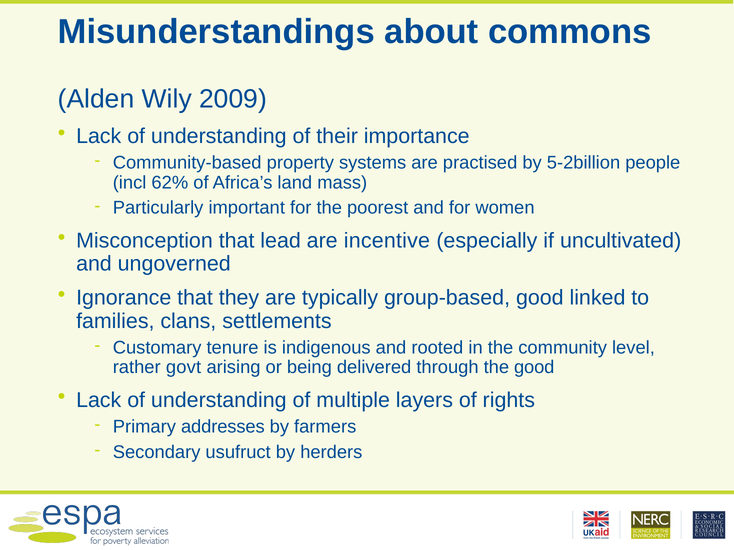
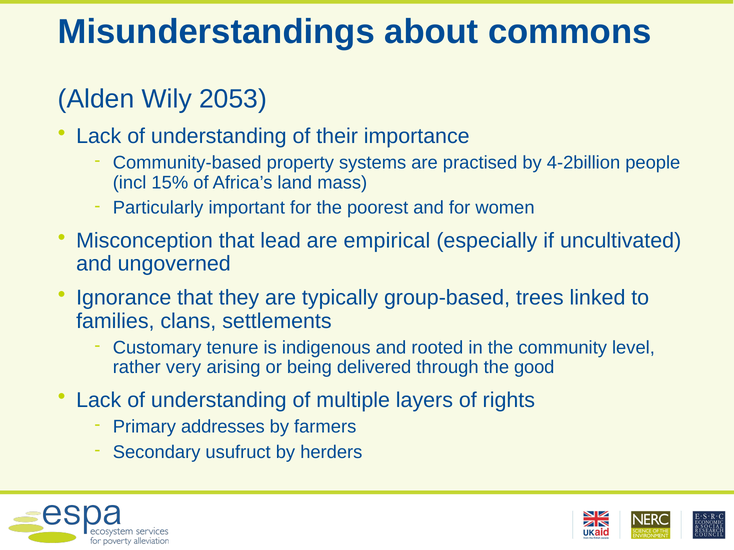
2009: 2009 -> 2053 (233, 99)
5-2billion: 5-2billion -> 4-2billion (584, 163)
62%: 62% -> 15% (170, 183)
incentive: incentive -> empirical (387, 241)
group-based good: good -> trees (540, 298)
govt: govt -> very (184, 368)
